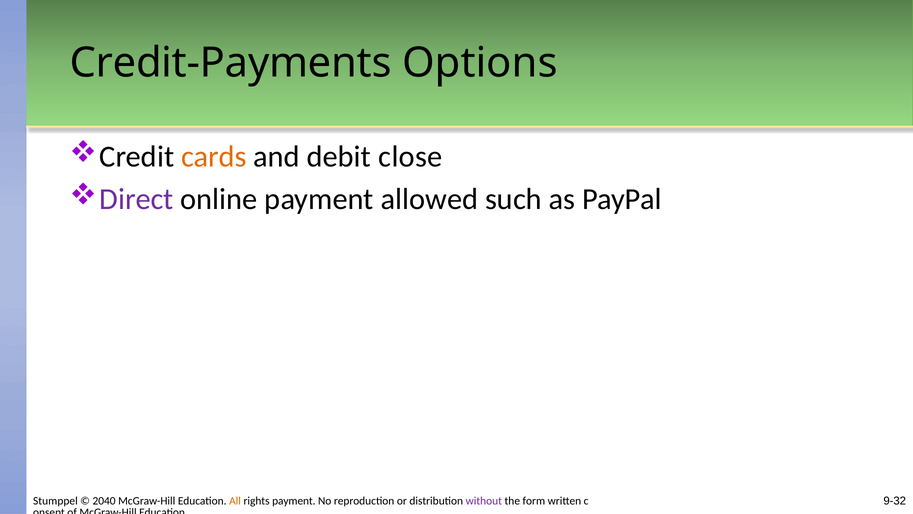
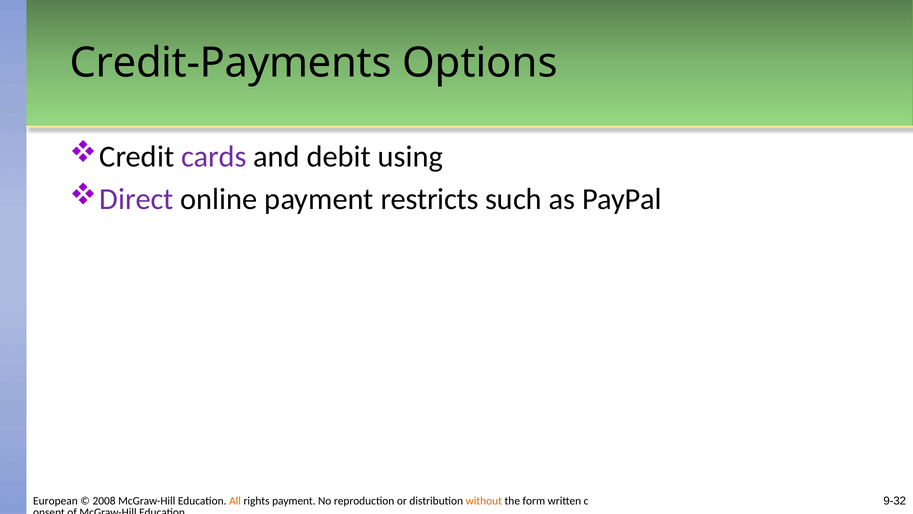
cards colour: orange -> purple (214, 156)
close: close -> using (411, 156)
allowed: allowed -> restricts (430, 199)
Stumppel: Stumppel -> European (55, 501)
2040: 2040 -> 2008 (104, 501)
without colour: purple -> orange (484, 501)
